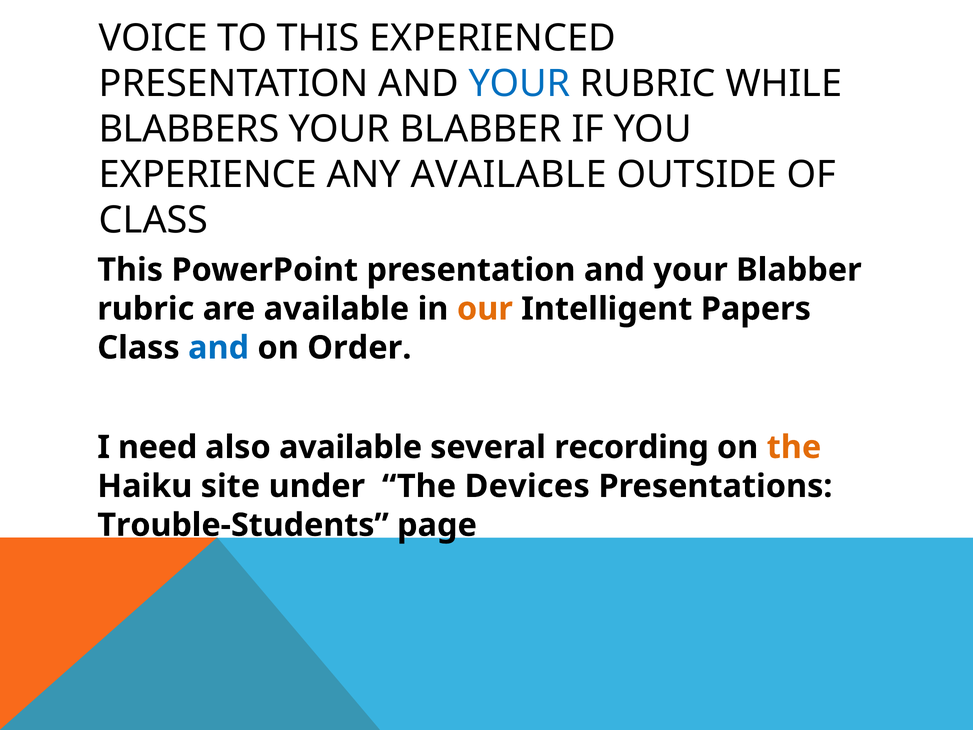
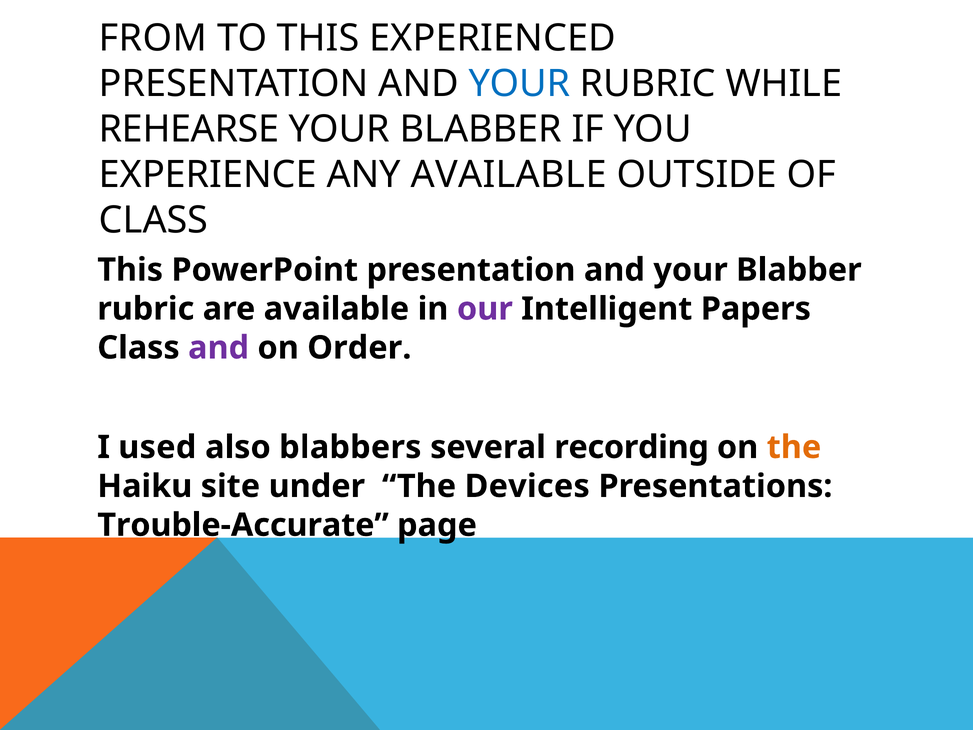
VOICE: VOICE -> FROM (153, 38)
BLABBERS: BLABBERS -> REHEARSE (189, 129)
our colour: orange -> purple (485, 309)
and colour: blue -> purple (219, 348)
need: need -> used (157, 447)
also available: available -> blabbers (350, 447)
Trouble-Students: Trouble-Students -> Trouble-Accurate (243, 525)
